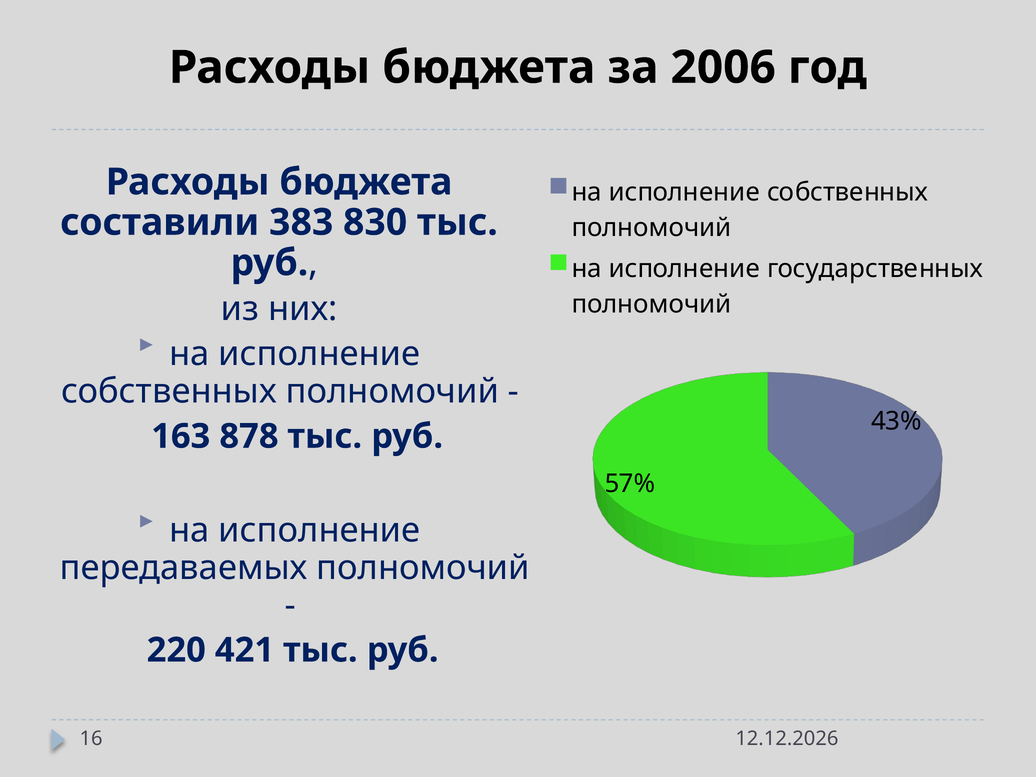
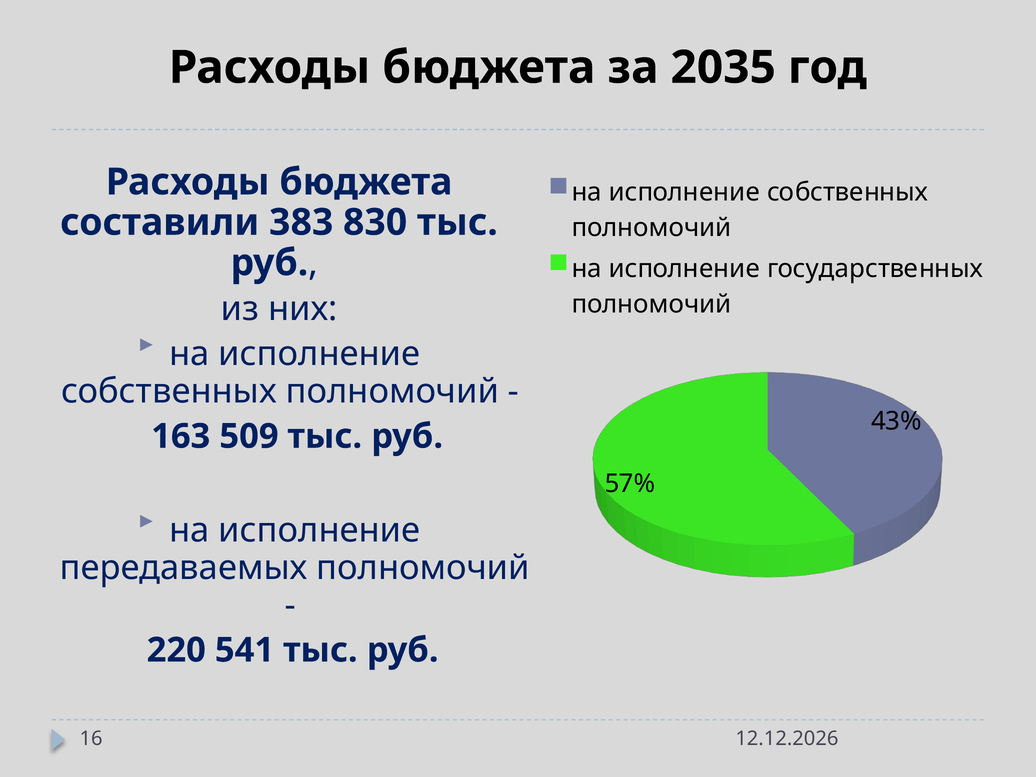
2006: 2006 -> 2035 (723, 68)
878: 878 -> 509 (249, 436)
421: 421 -> 541 (245, 650)
